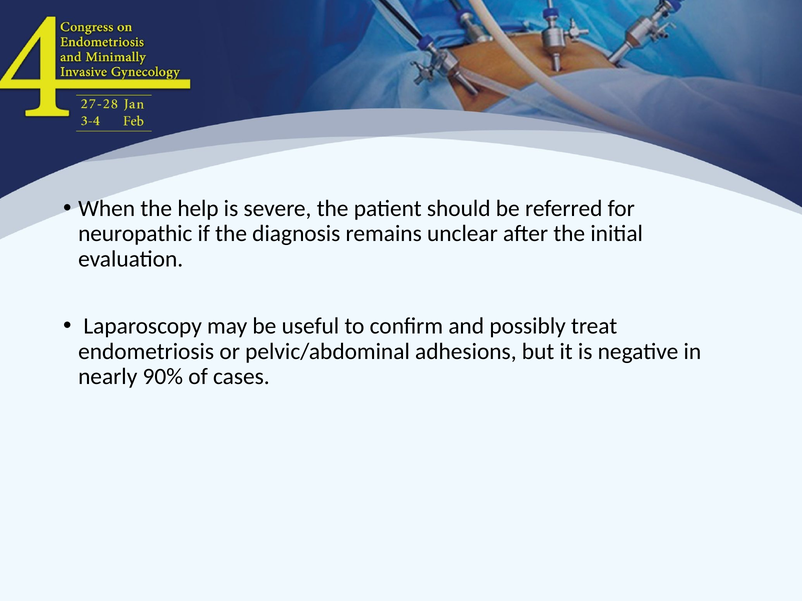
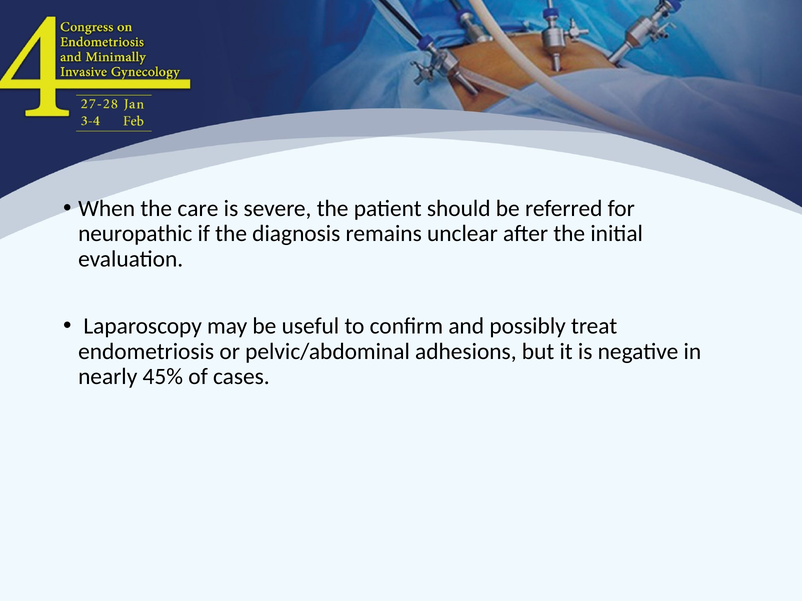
help: help -> care (198, 209)
90%: 90% -> 45% (163, 377)
